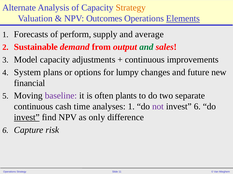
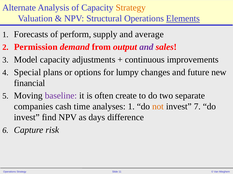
Outcomes: Outcomes -> Structural (104, 19)
Sustainable: Sustainable -> Permission (36, 47)
and colour: green -> purple (146, 47)
System: System -> Special (28, 73)
plants: plants -> create (126, 96)
continuous: continuous -> companies (34, 107)
not colour: purple -> orange (158, 107)
invest 6: 6 -> 7 (197, 107)
invest underline: present -> none (27, 118)
only: only -> days (97, 118)
